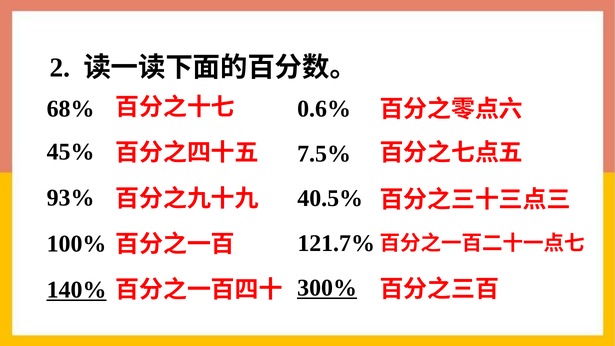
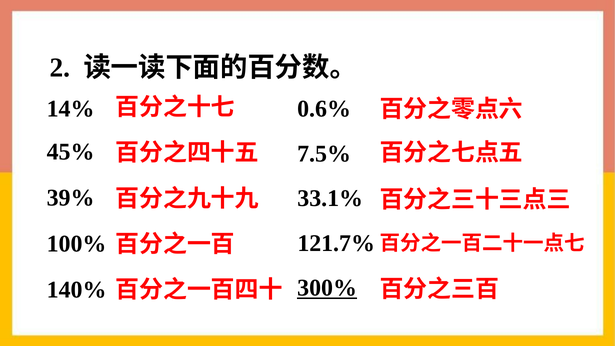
68%: 68% -> 14% (71, 109)
93%: 93% -> 39% (71, 198)
40.5%: 40.5% -> 33.1% (330, 198)
140% underline: present -> none (77, 290)
